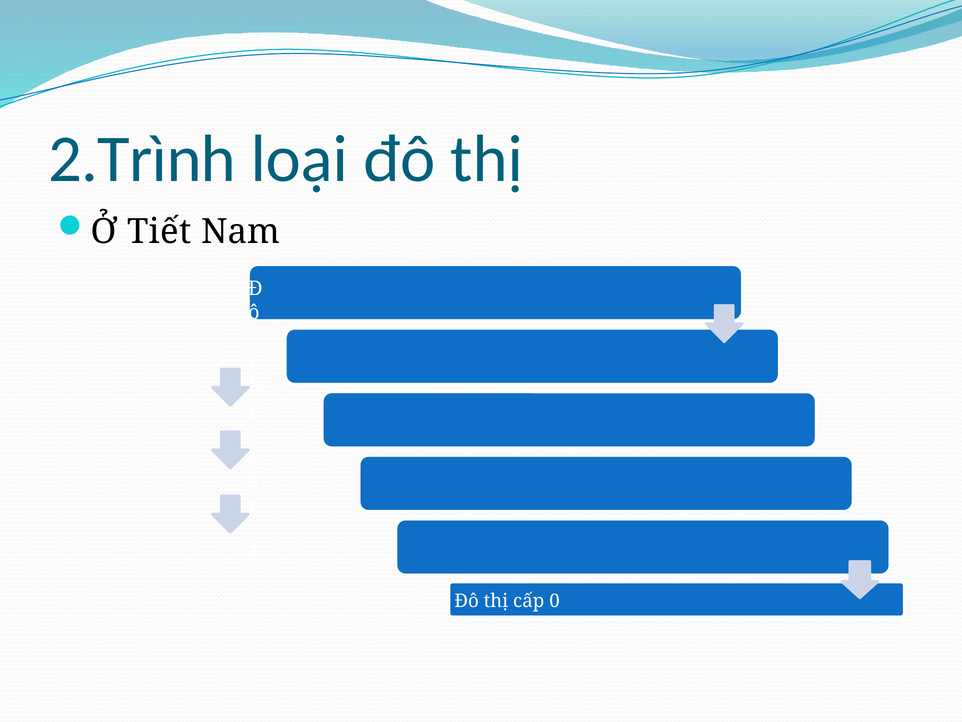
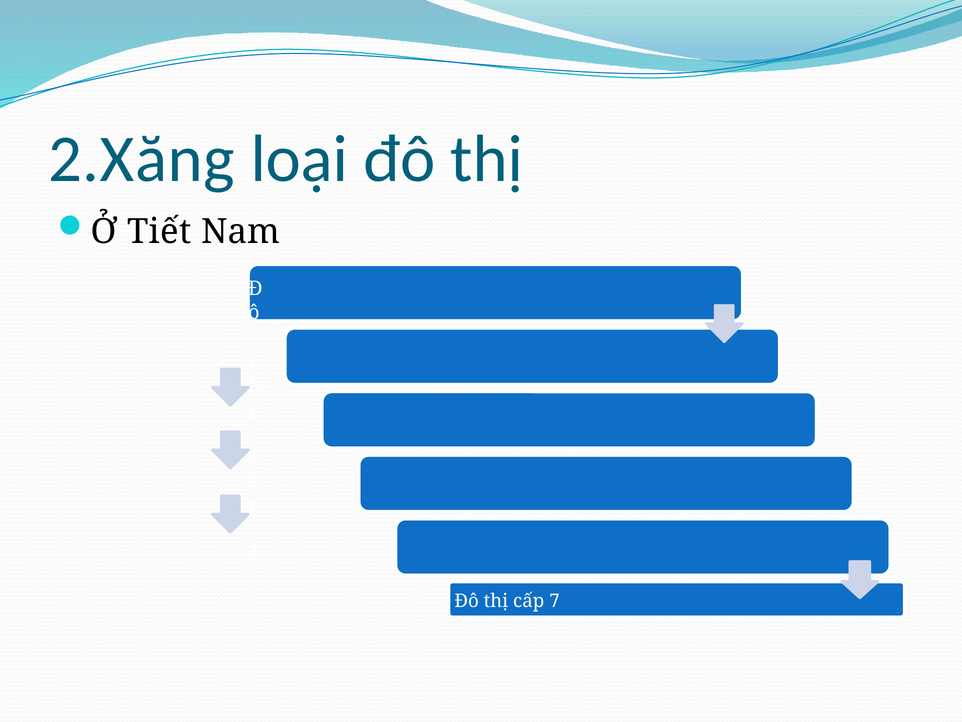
2.Trình: 2.Trình -> 2.Xăng (141, 159)
0: 0 -> 7 (555, 601)
